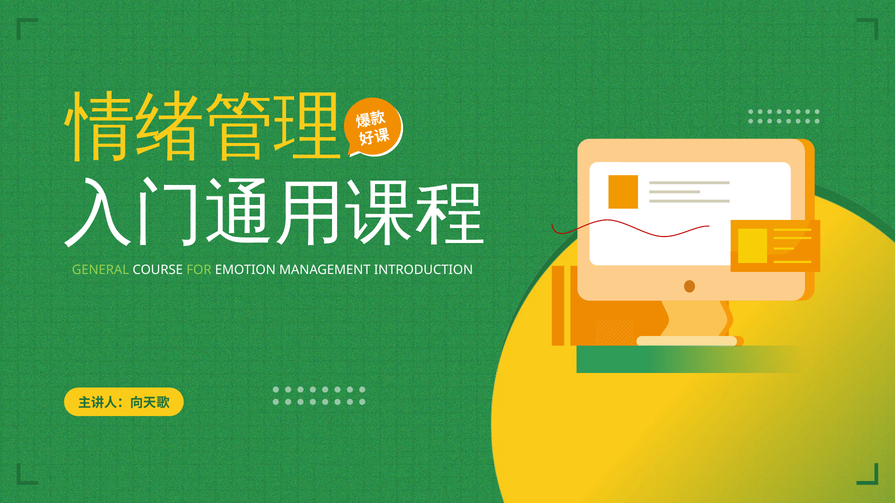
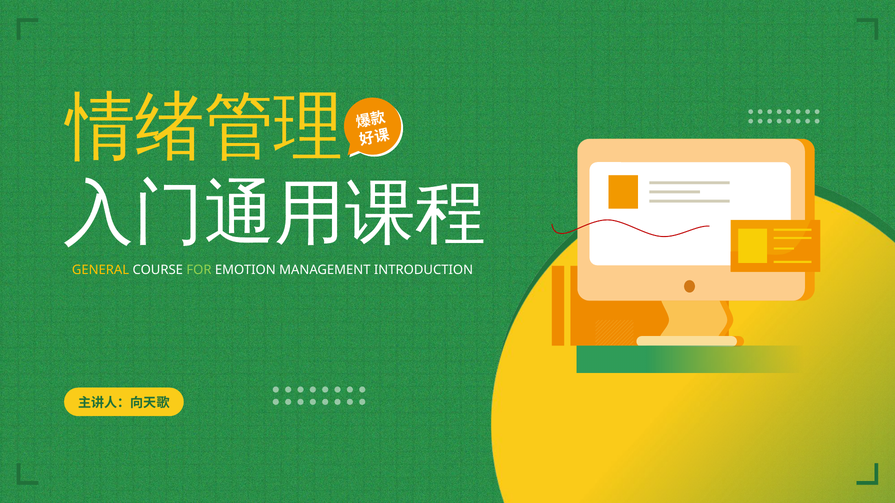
GENERAL colour: light green -> yellow (101, 270)
